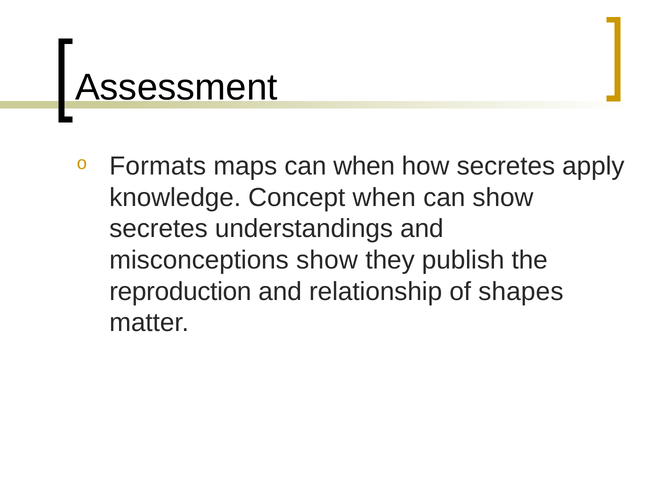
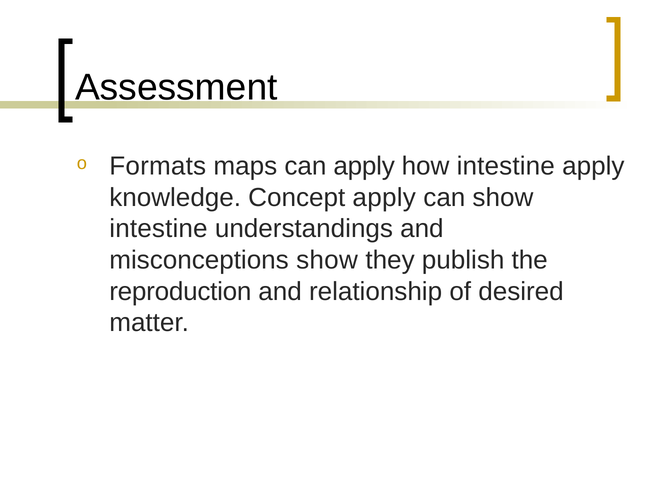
can when: when -> apply (364, 166)
how secretes: secretes -> intestine (506, 166)
Concept when: when -> apply (384, 198)
secretes: secretes -> intestine (158, 229)
shapes: shapes -> desired (521, 292)
